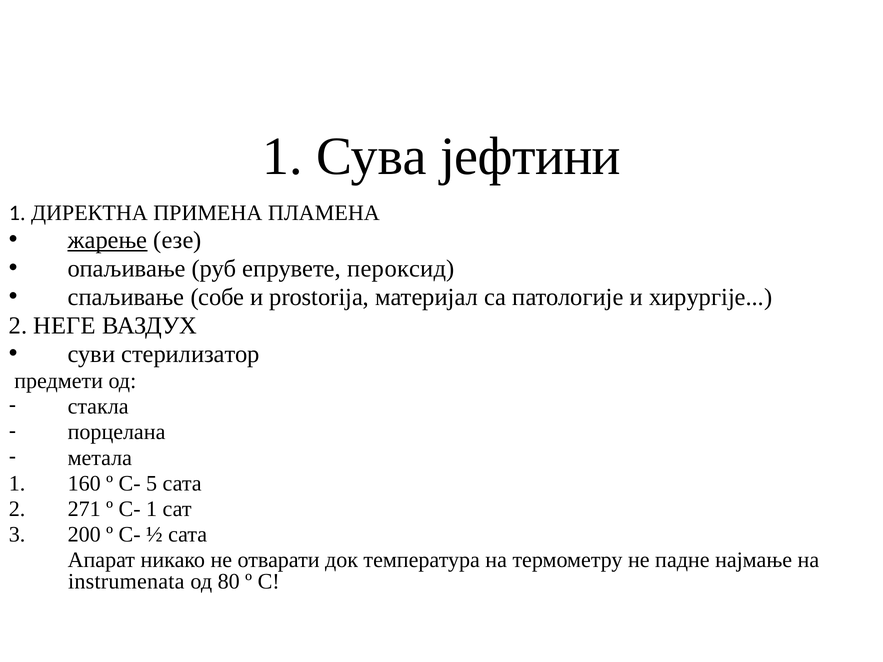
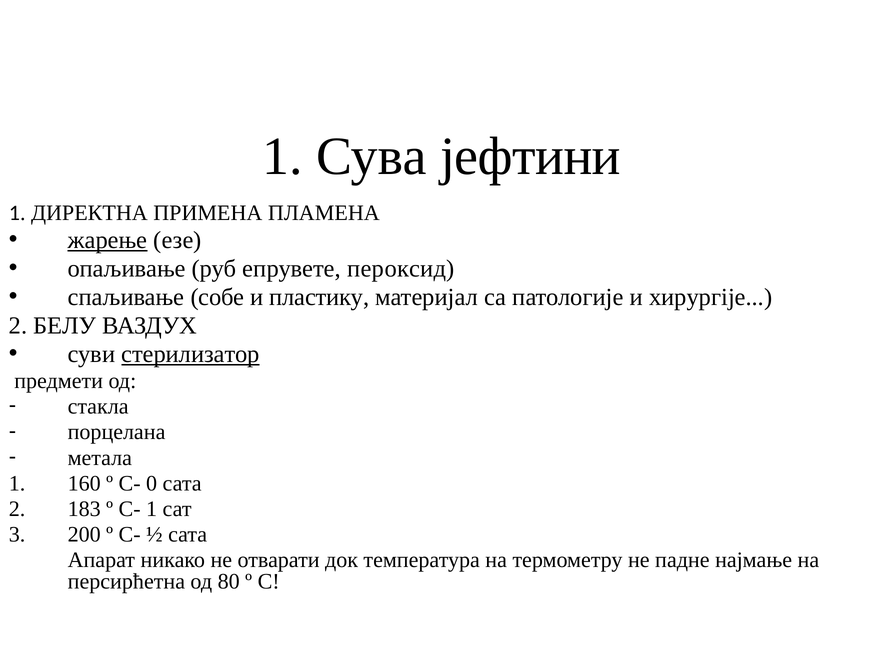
prostorija: prostorija -> пластику (319, 297)
НЕГЕ: НЕГЕ -> БЕЛУ (65, 326)
стерилизатор underline: none -> present (191, 354)
5: 5 -> 0 (152, 484)
271: 271 -> 183 (84, 509)
instrumenata: instrumenata -> персирћетна (126, 582)
